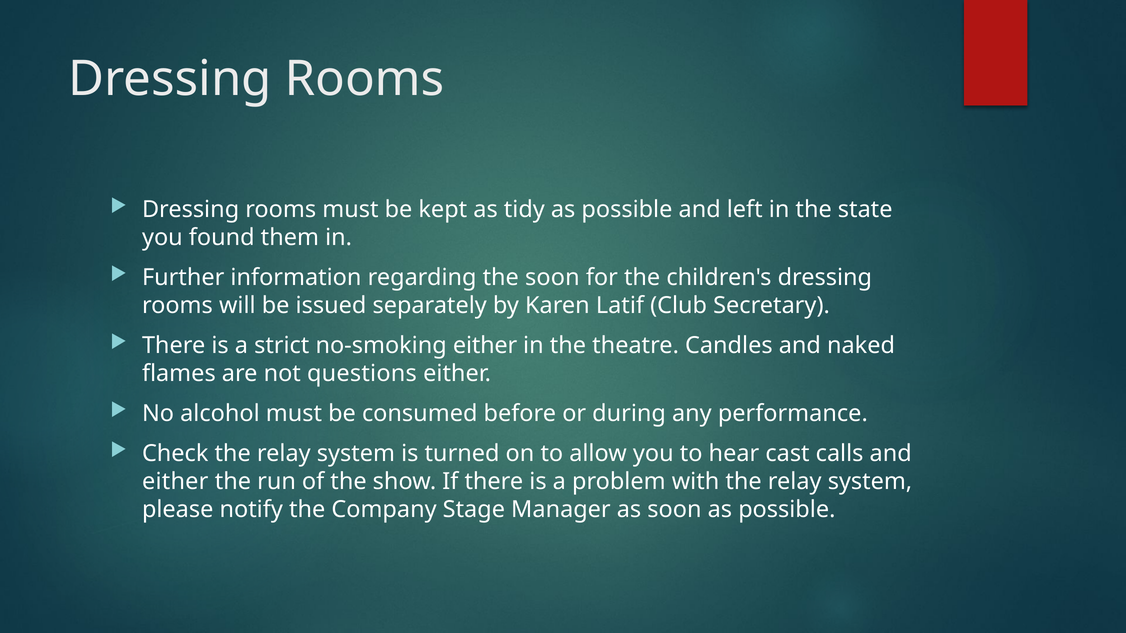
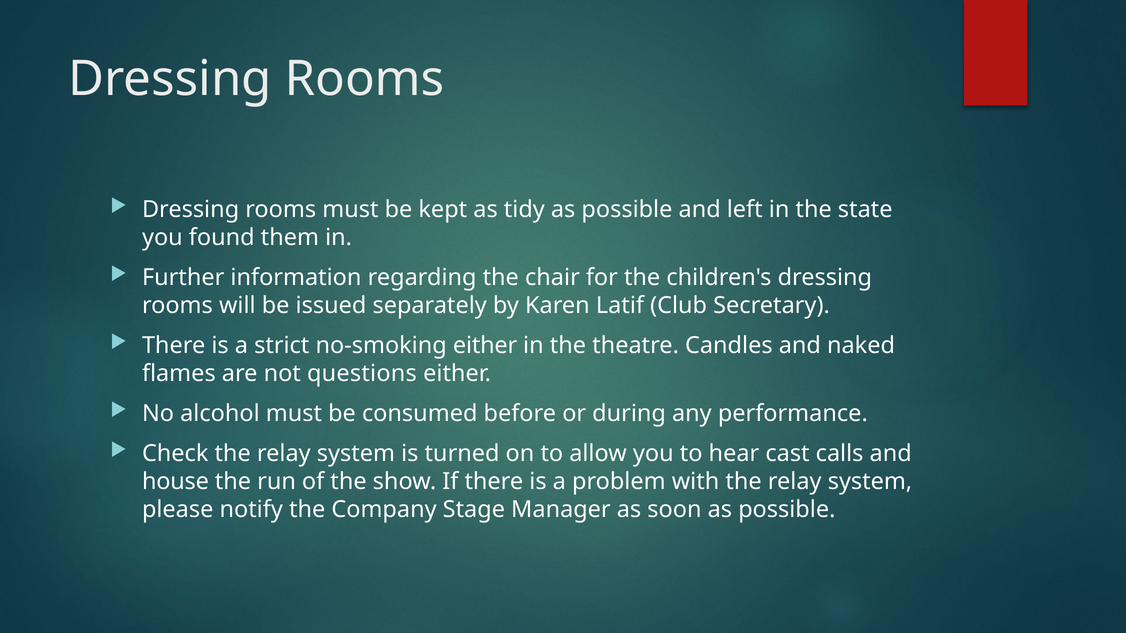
the soon: soon -> chair (552, 278)
either: either -> house (175, 482)
